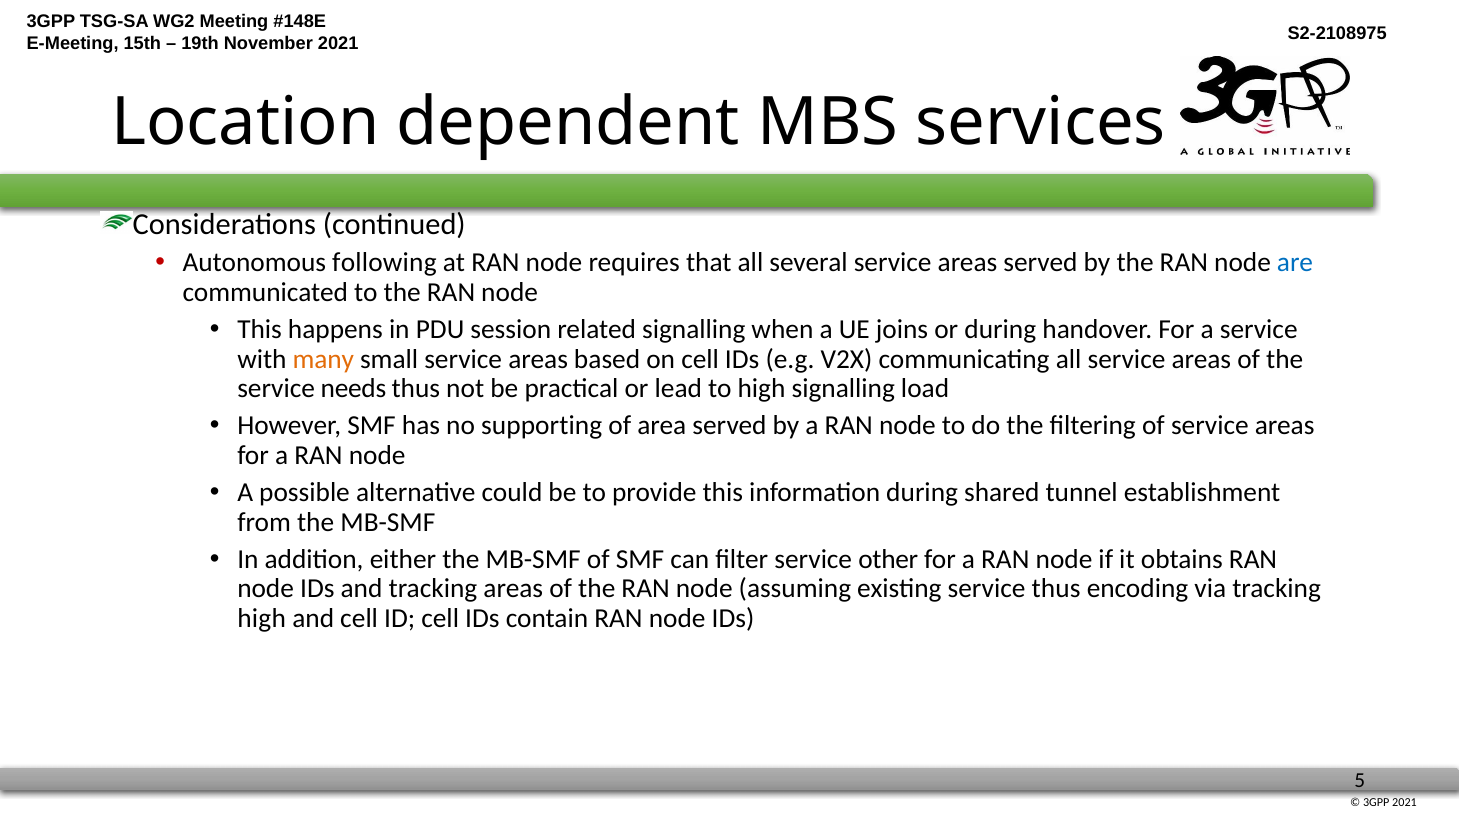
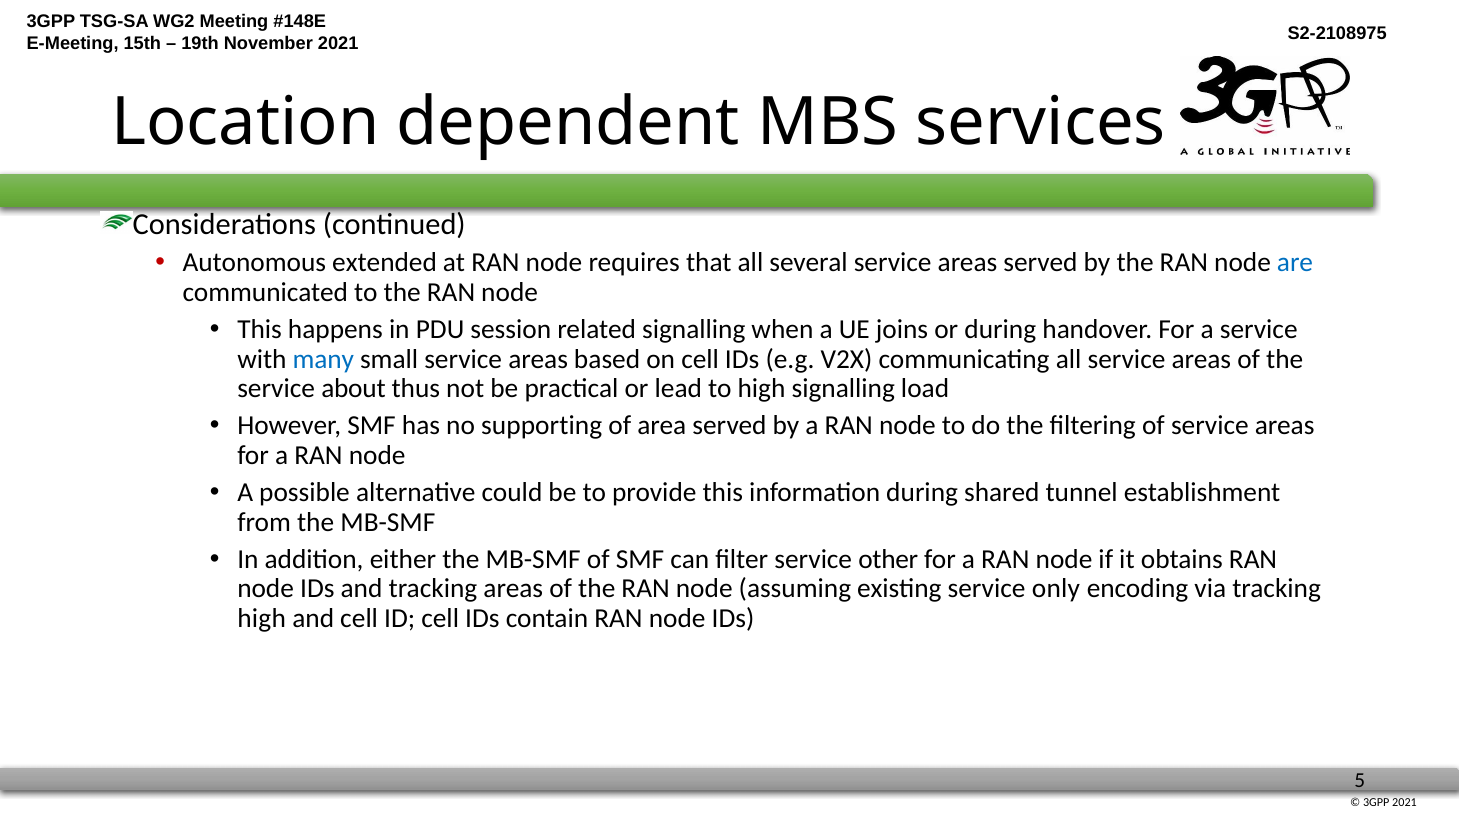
following: following -> extended (385, 263)
many colour: orange -> blue (323, 359)
needs: needs -> about (353, 389)
service thus: thus -> only (1056, 589)
